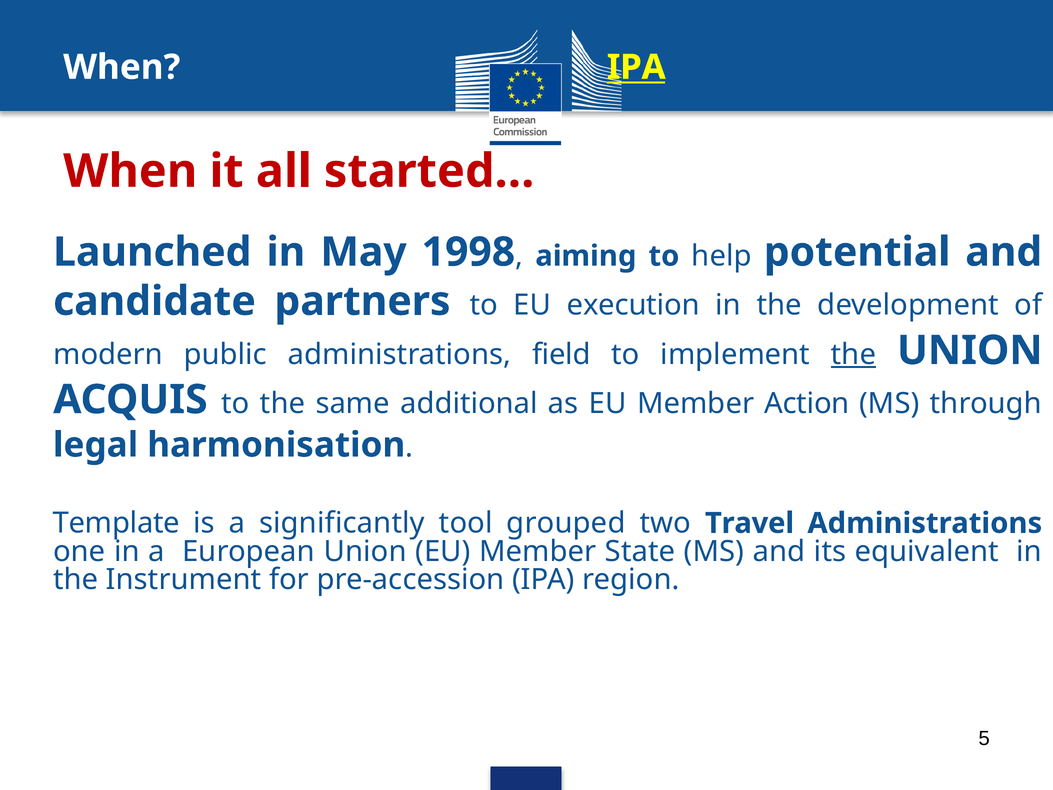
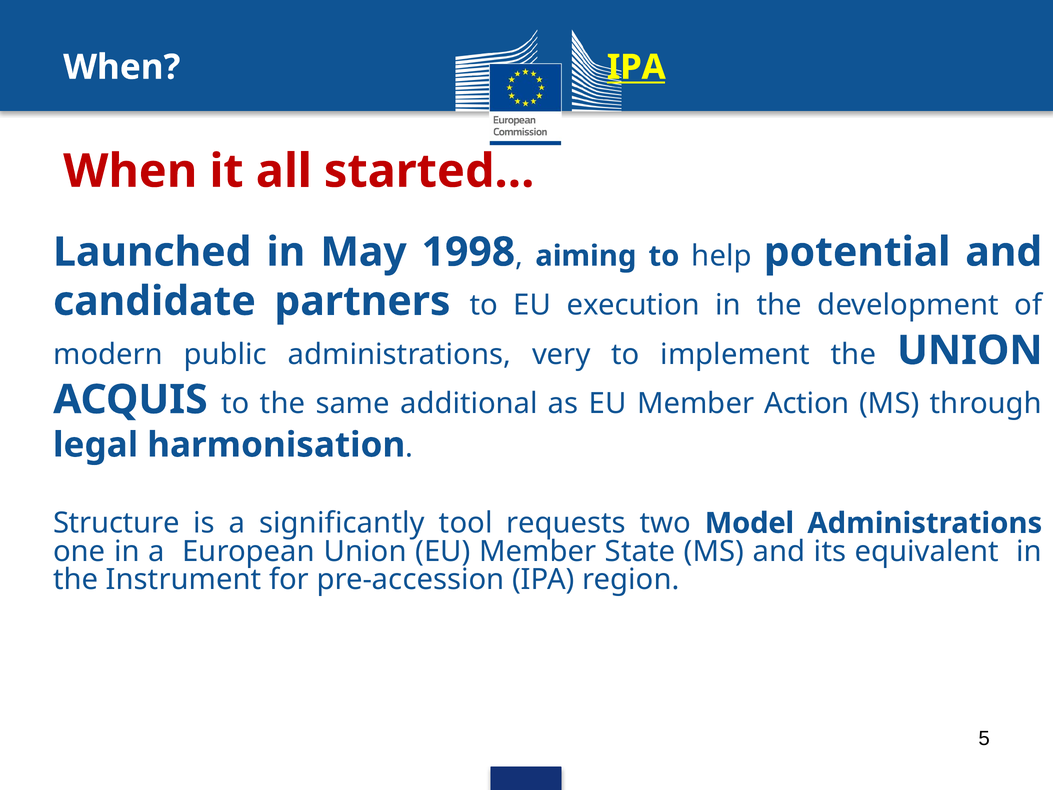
field: field -> very (561, 354)
the underline: present -> none (853, 354)
Template: Template -> Structure (116, 523)
grouped: grouped -> requests (566, 523)
Travel: Travel -> Model (749, 523)
